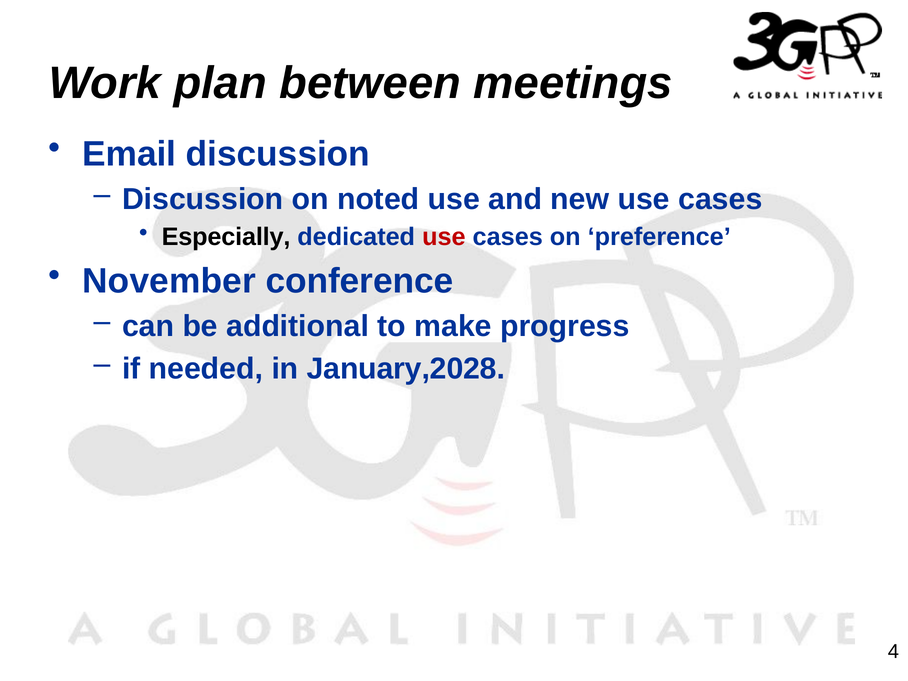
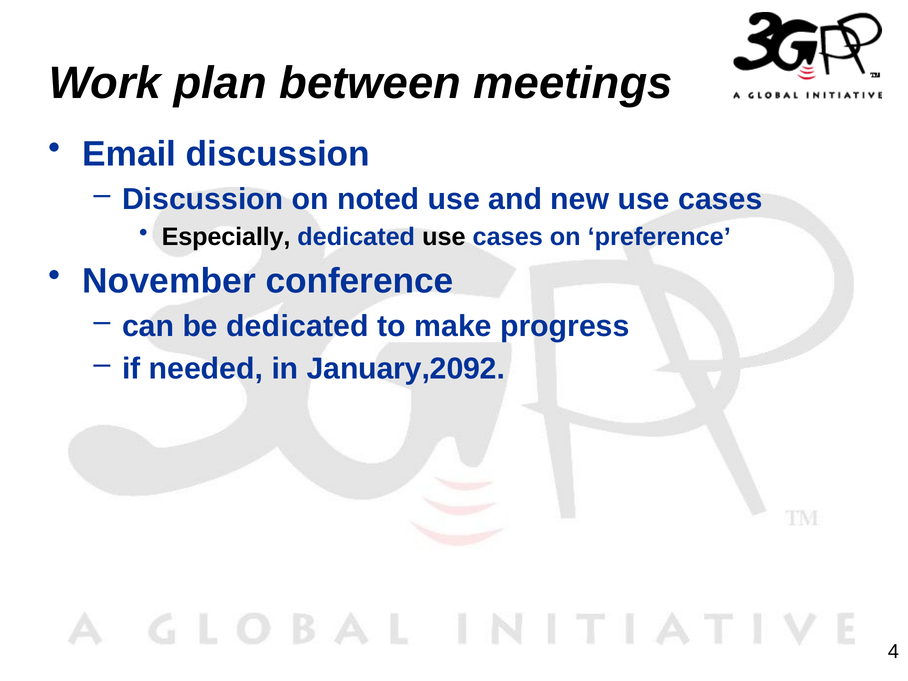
use colour: red -> black (444, 237)
be additional: additional -> dedicated (298, 326)
January,2028: January,2028 -> January,2092 (406, 369)
